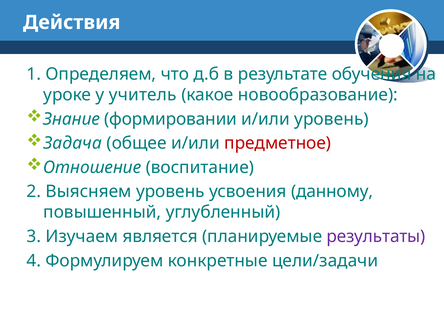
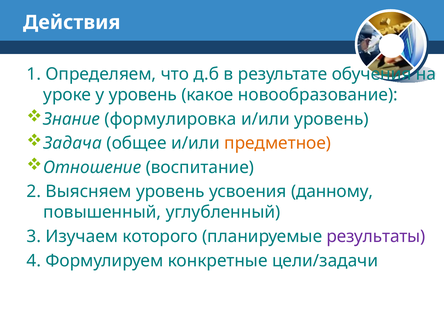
у учитель: учитель -> уровень (143, 95)
формировании: формировании -> формулировка (170, 119)
предметное colour: red -> orange (278, 143)
является: является -> которого (160, 236)
